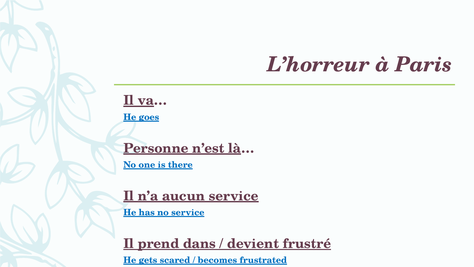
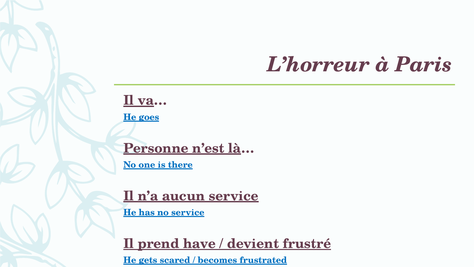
dans: dans -> have (200, 243)
